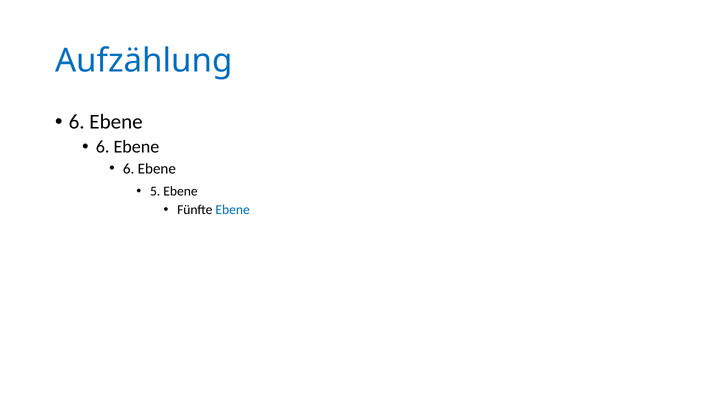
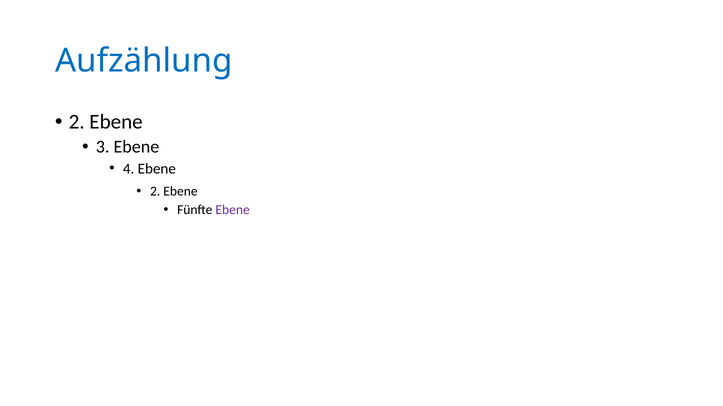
6: 6 -> 2 (77, 122)
6: 6 -> 3 (103, 147)
6: 6 -> 4 (129, 169)
5: 5 -> 2 (155, 192)
Ebene colour: blue -> purple (233, 210)
